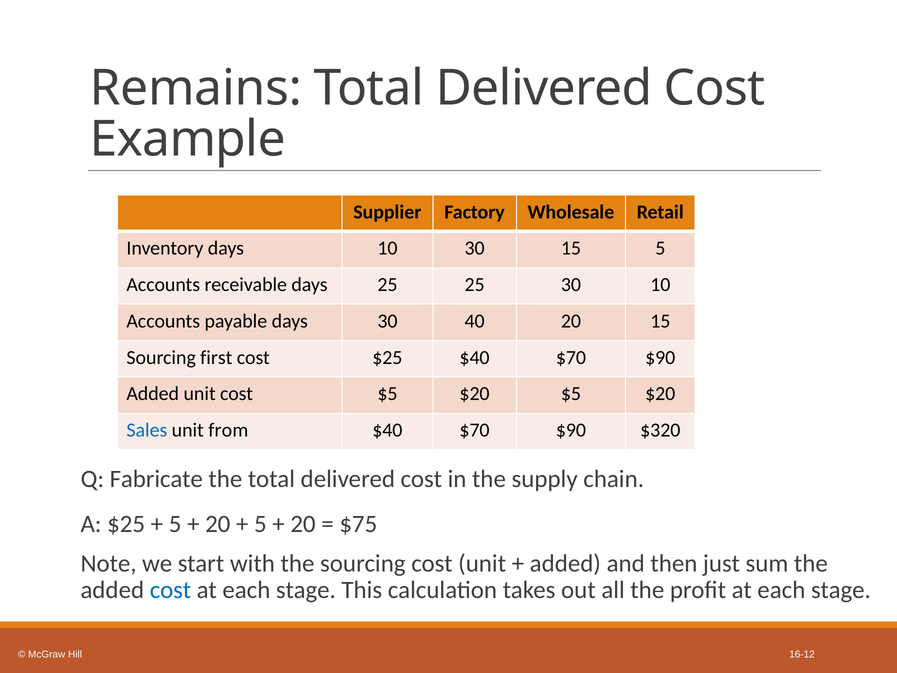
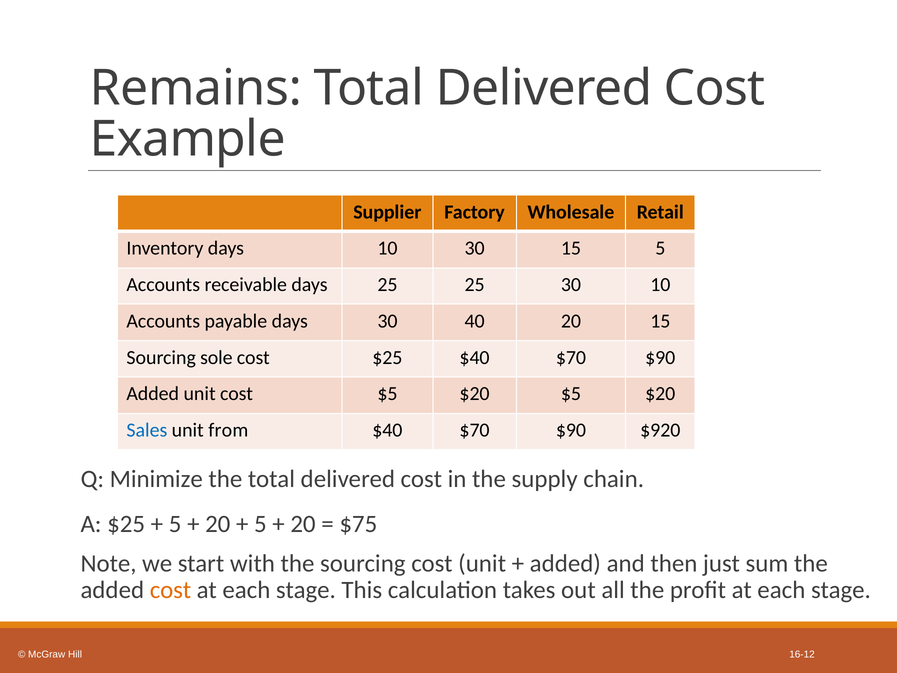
first: first -> sole (216, 357)
$320: $320 -> $920 (660, 430)
Fabricate: Fabricate -> Minimize (156, 479)
cost colour: blue -> orange (170, 590)
